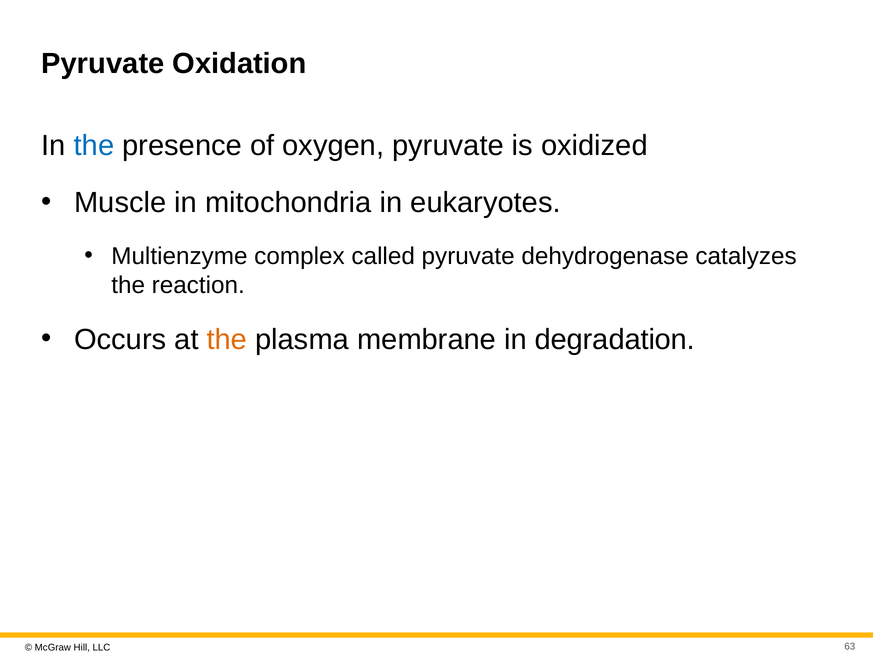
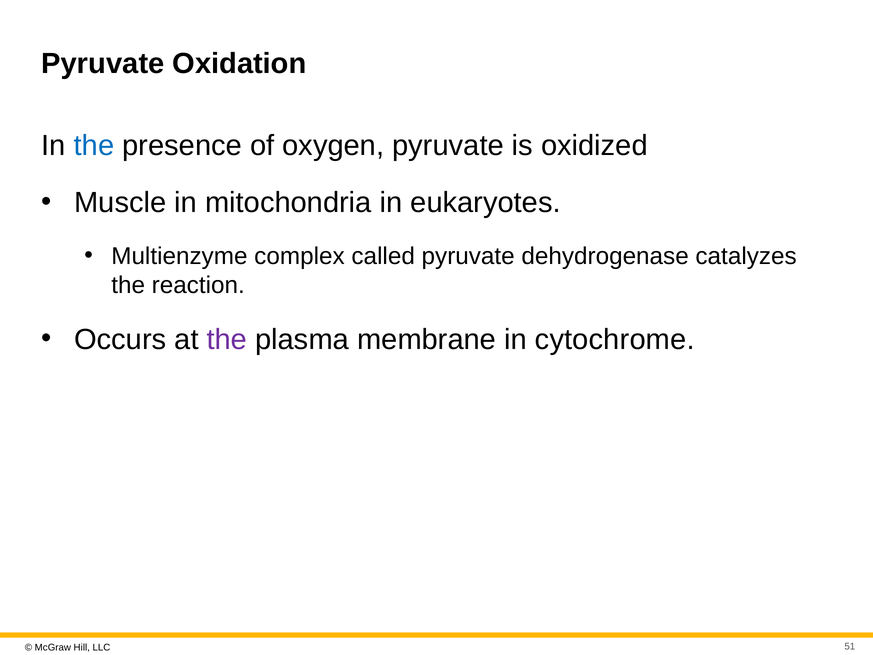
the colour: orange -> purple (227, 339)
degradation: degradation -> cytochrome (615, 339)
63: 63 -> 51 (850, 646)
